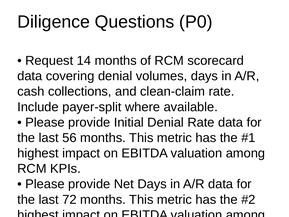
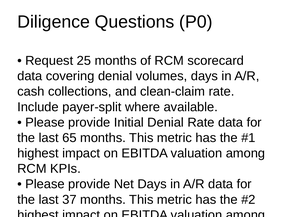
14: 14 -> 25 (84, 61)
56: 56 -> 65 (69, 138)
72: 72 -> 37 (69, 199)
